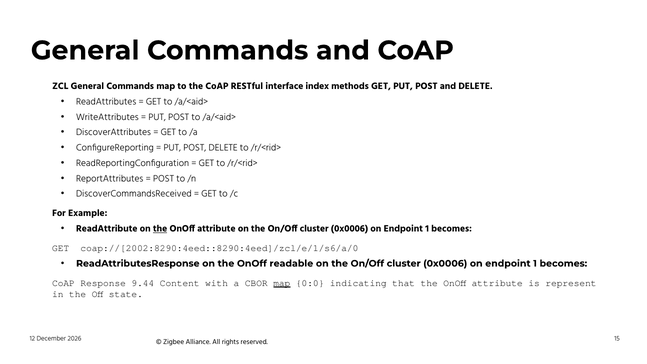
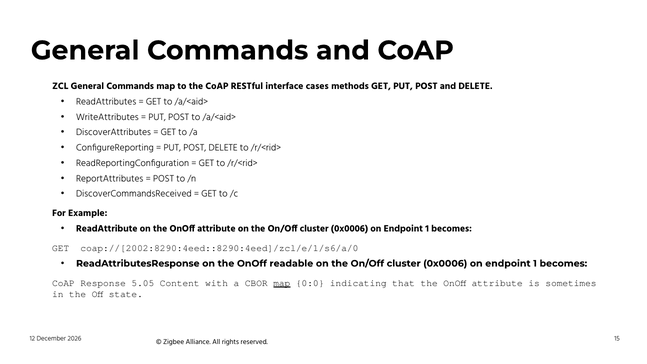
index: index -> cases (317, 86)
the underline: present -> none (160, 229)
9.44: 9.44 -> 5.05 (143, 283)
represent: represent -> sometimes (571, 283)
